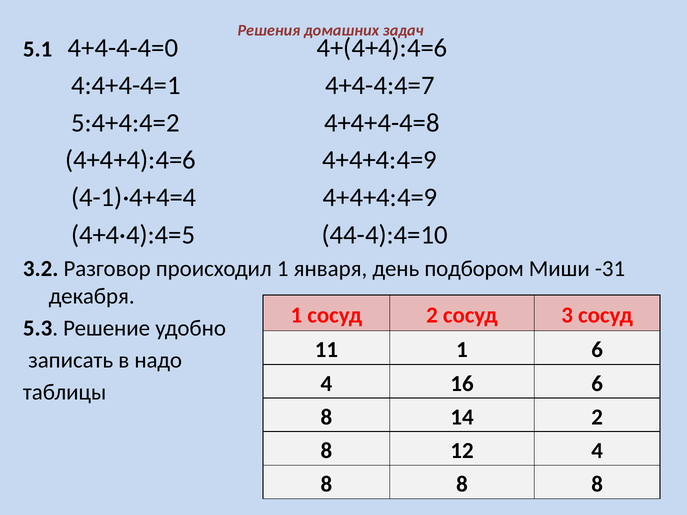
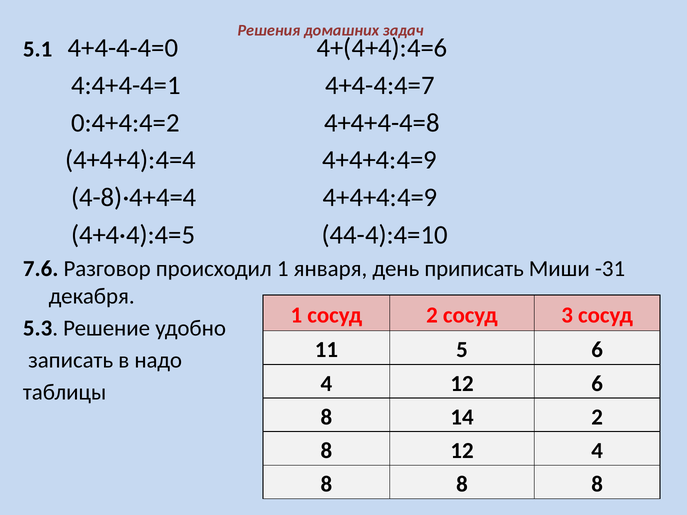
5:4+4:4=2: 5:4+4:4=2 -> 0:4+4:4=2 (125, 123)
4+4+4):4=6: 4+4+4):4=6 -> 4+4+4):4=4 (130, 160)
4-1)·4+4=4: 4-1)·4+4=4 -> 4-8)·4+4=4 (134, 198)
3.2: 3.2 -> 7.6 (41, 269)
подбором: подбором -> приписать (474, 269)
11 1: 1 -> 5 (462, 350)
4 16: 16 -> 12 (462, 384)
